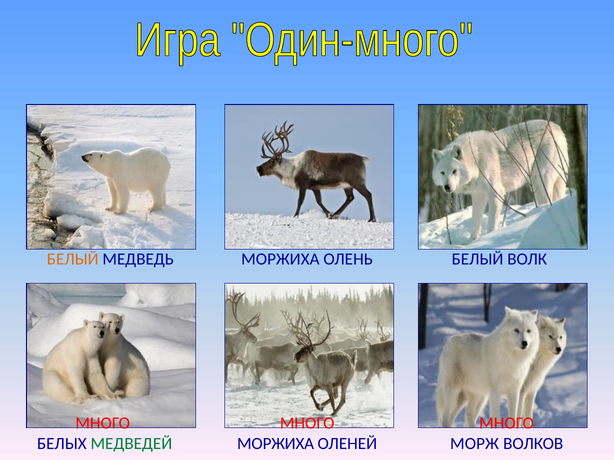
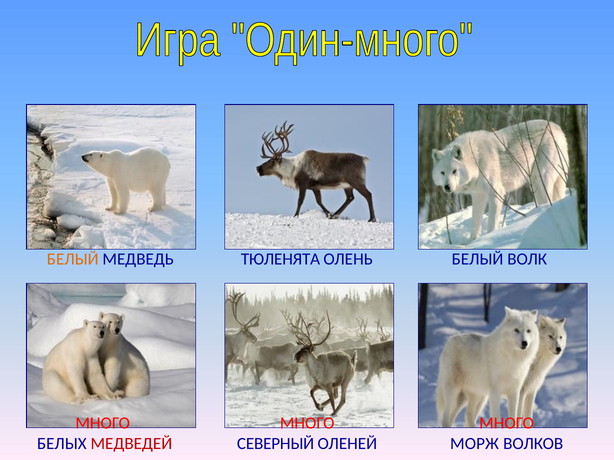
МОРЖИХА: МОРЖИХА -> ТЮЛЕНЯТА (280, 259)
МЕДВЕДЕЙ colour: green -> red (131, 444)
МОРЖИХА: МОРЖИХА -> СЕВЕРНЫЙ (276, 444)
